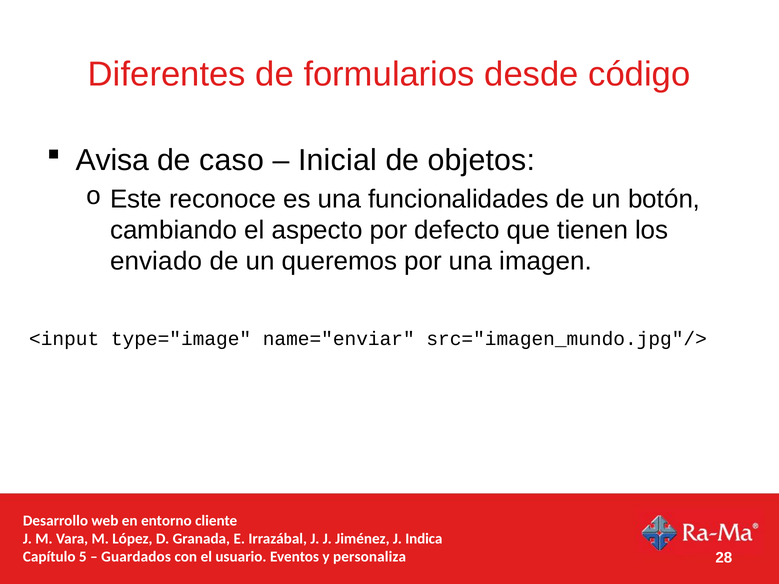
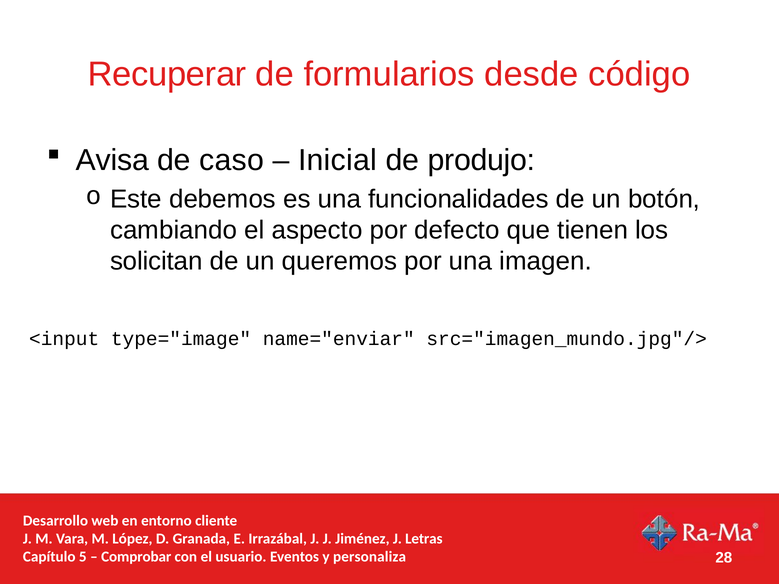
Diferentes: Diferentes -> Recuperar (167, 74)
objetos: objetos -> produjo (481, 160)
reconoce: reconoce -> debemos (223, 199)
enviado: enviado -> solicitan (156, 261)
Indica: Indica -> Letras (424, 539)
Guardados: Guardados -> Comprobar (136, 557)
